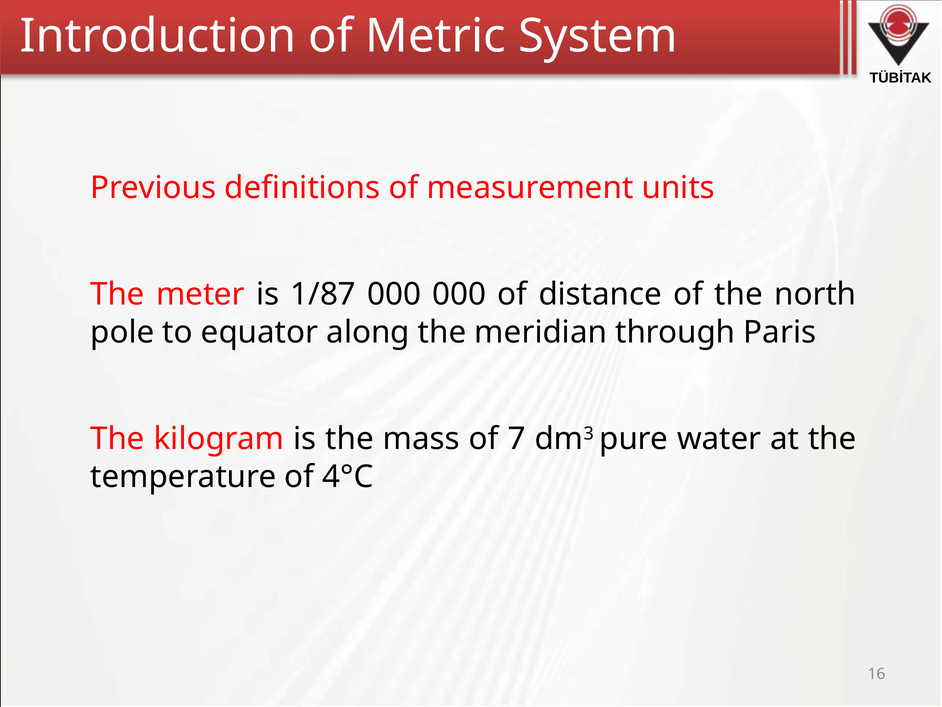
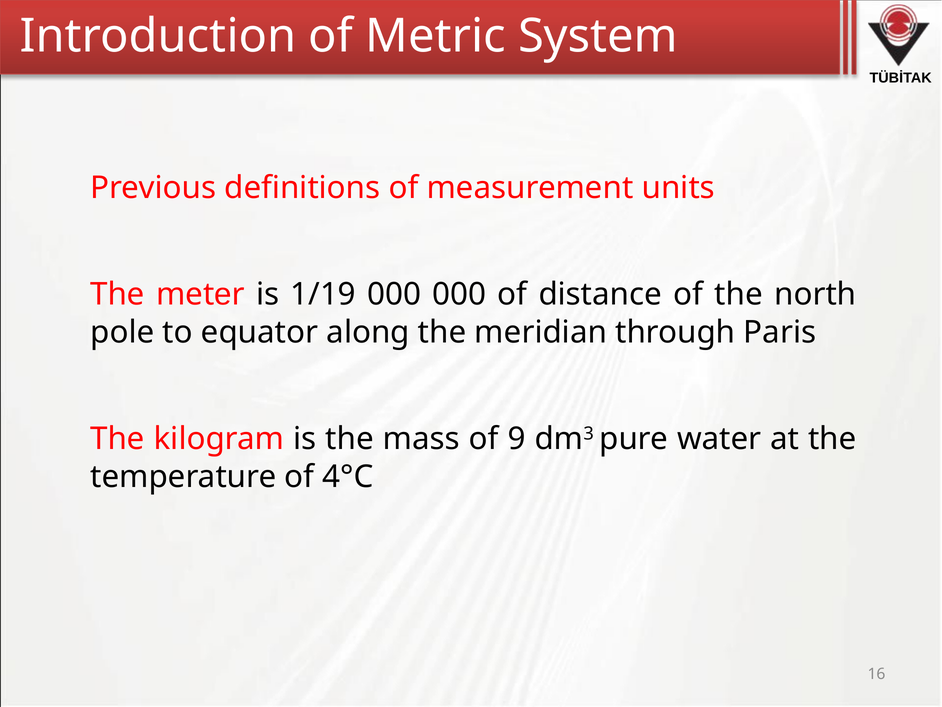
1/87: 1/87 -> 1/19 (323, 294)
7: 7 -> 9 (517, 439)
